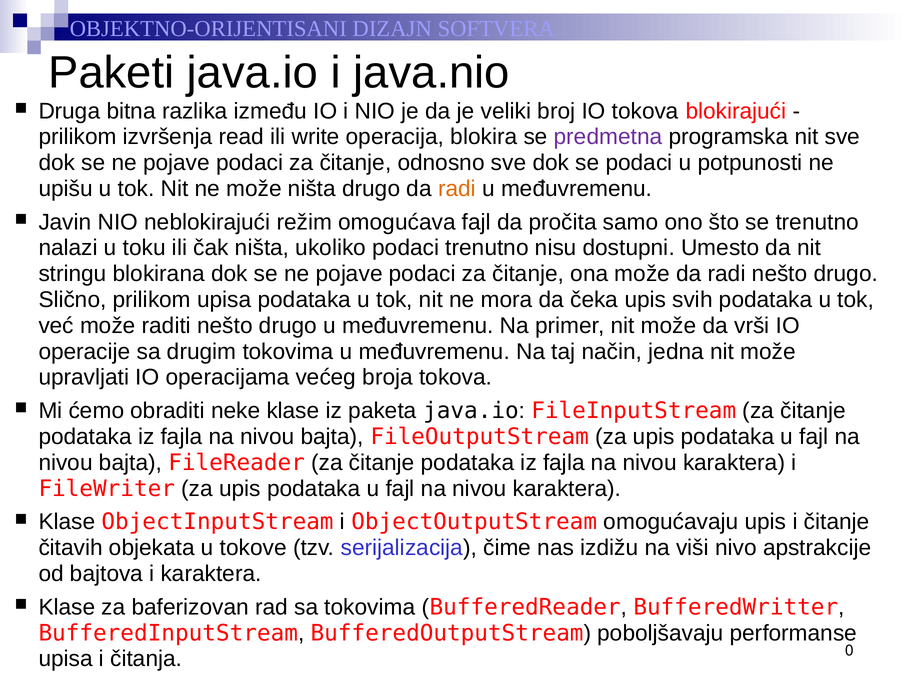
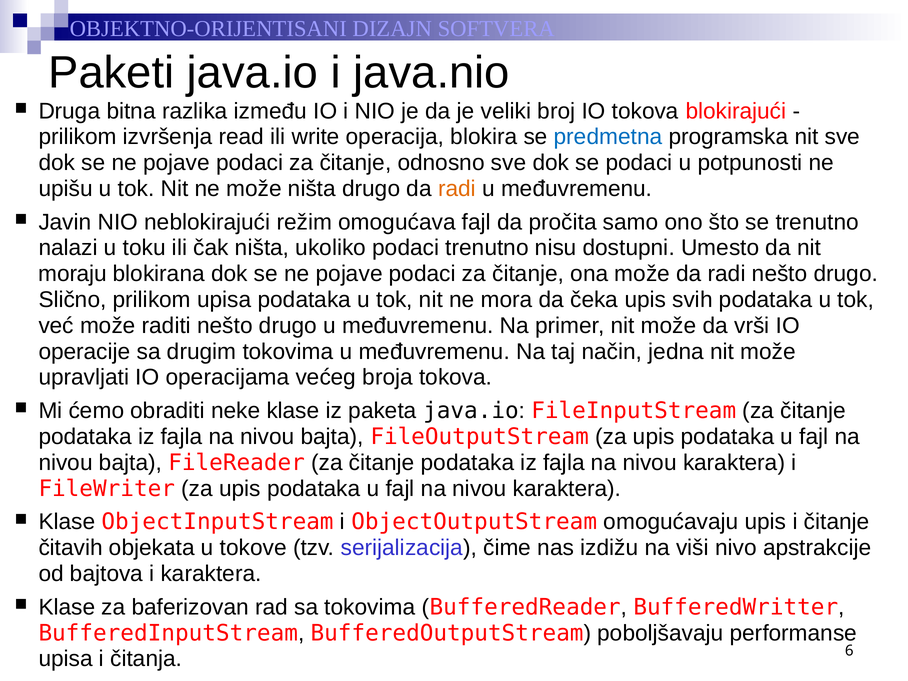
predmetna colour: purple -> blue (608, 137)
stringu: stringu -> moraju (73, 274)
0: 0 -> 6 (849, 651)
